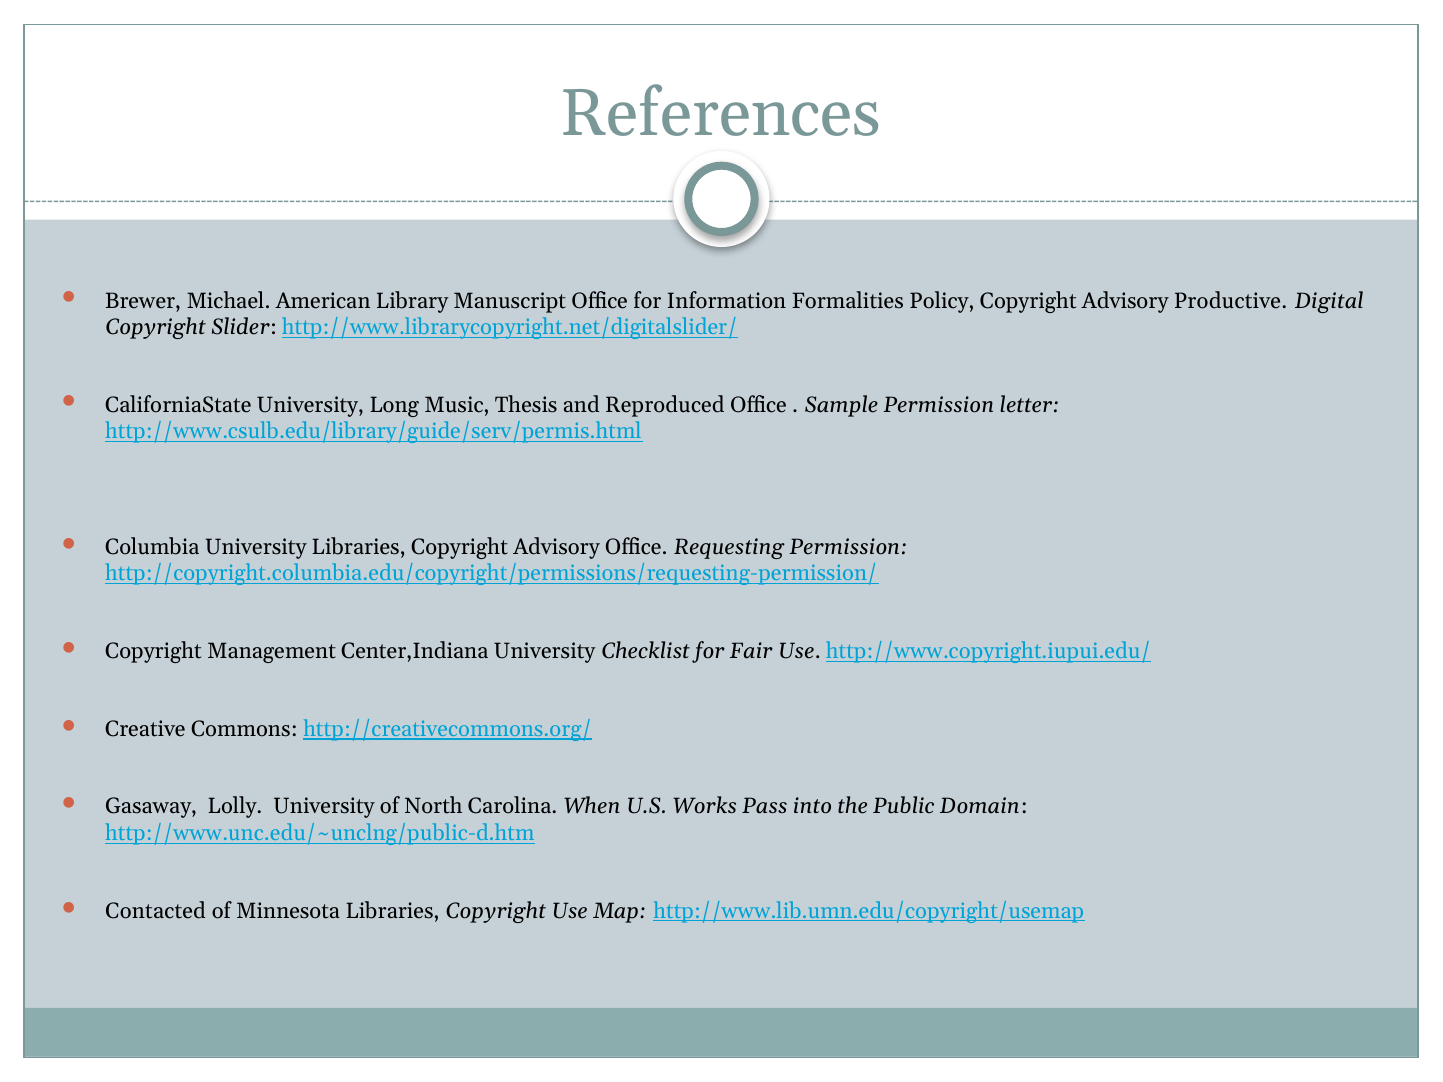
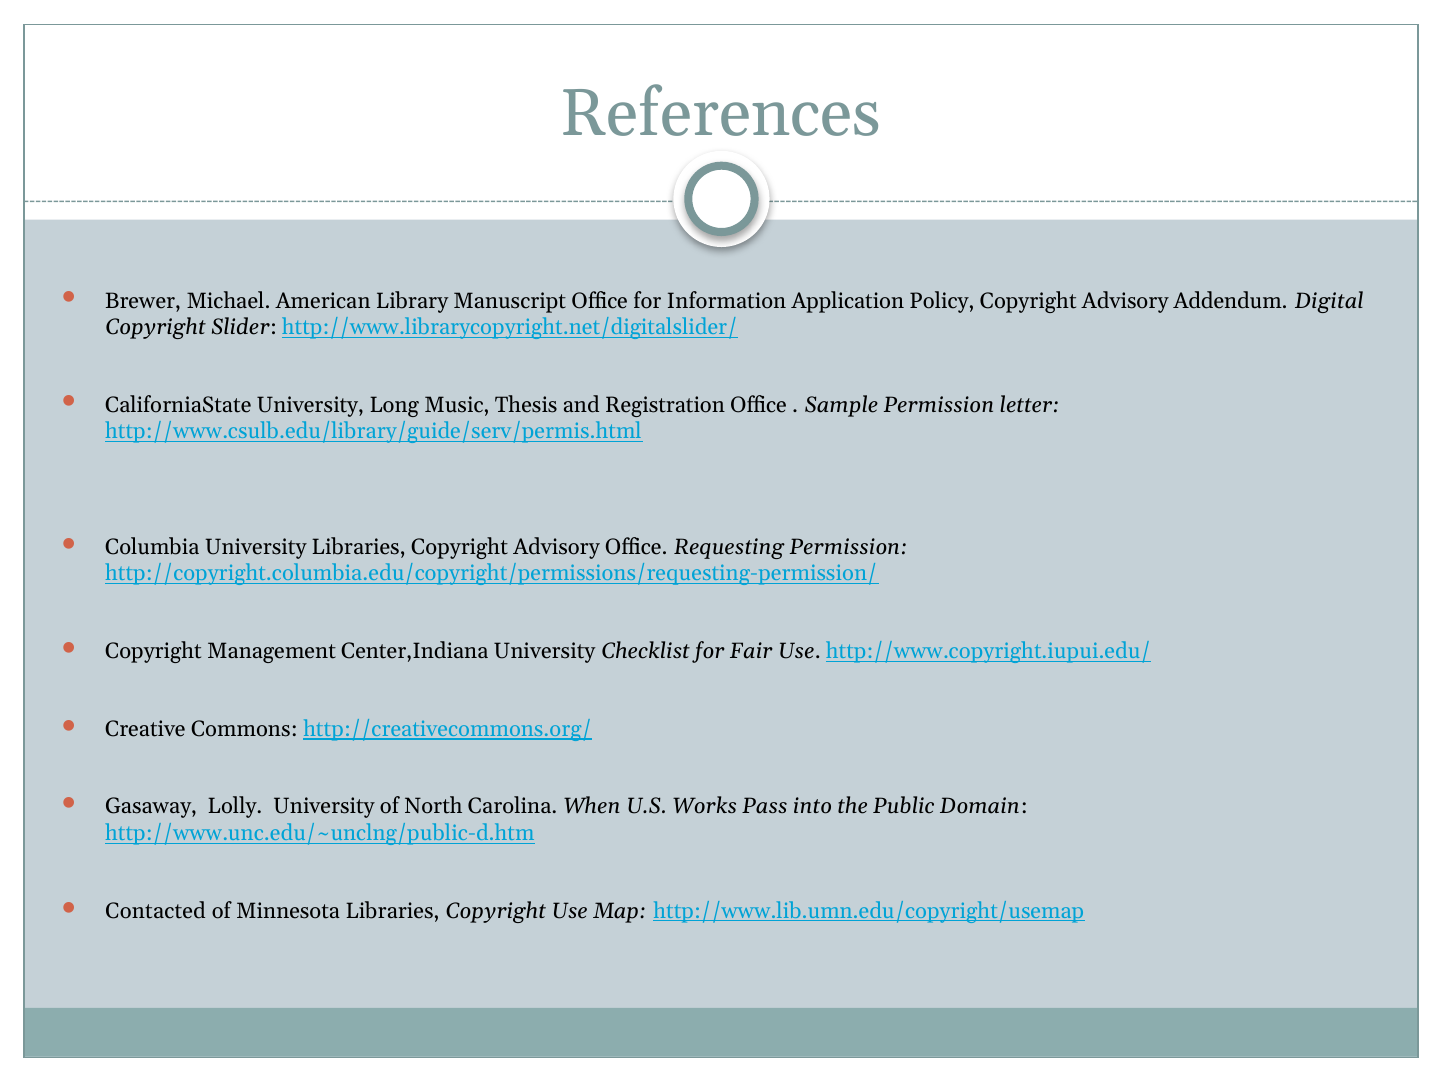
Formalities: Formalities -> Application (848, 301)
Productive: Productive -> Addendum (1231, 301)
Reproduced: Reproduced -> Registration (665, 405)
